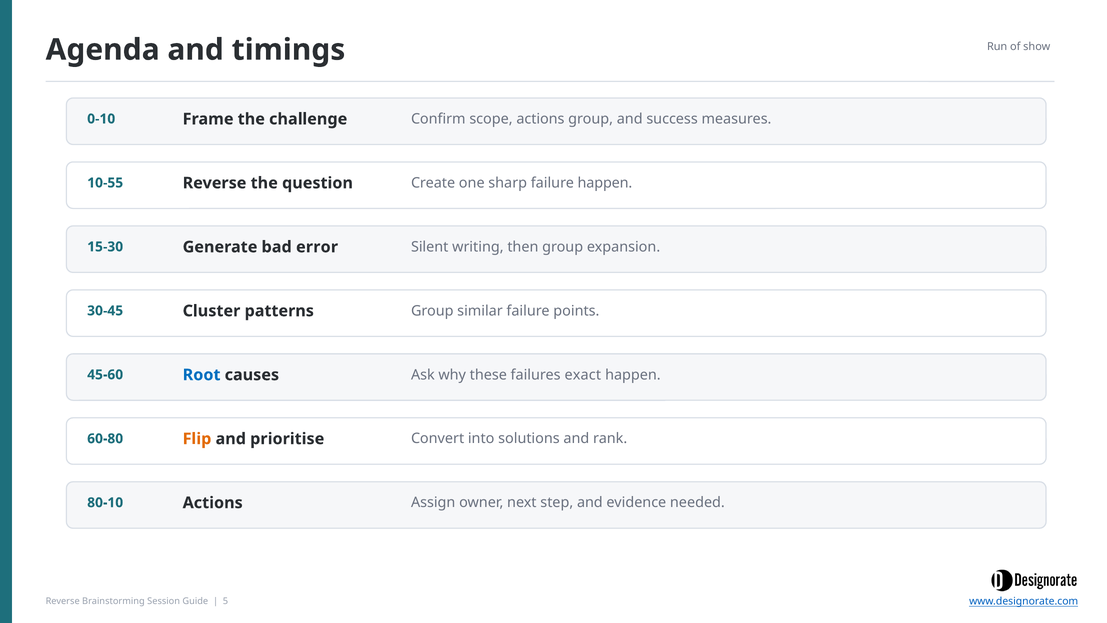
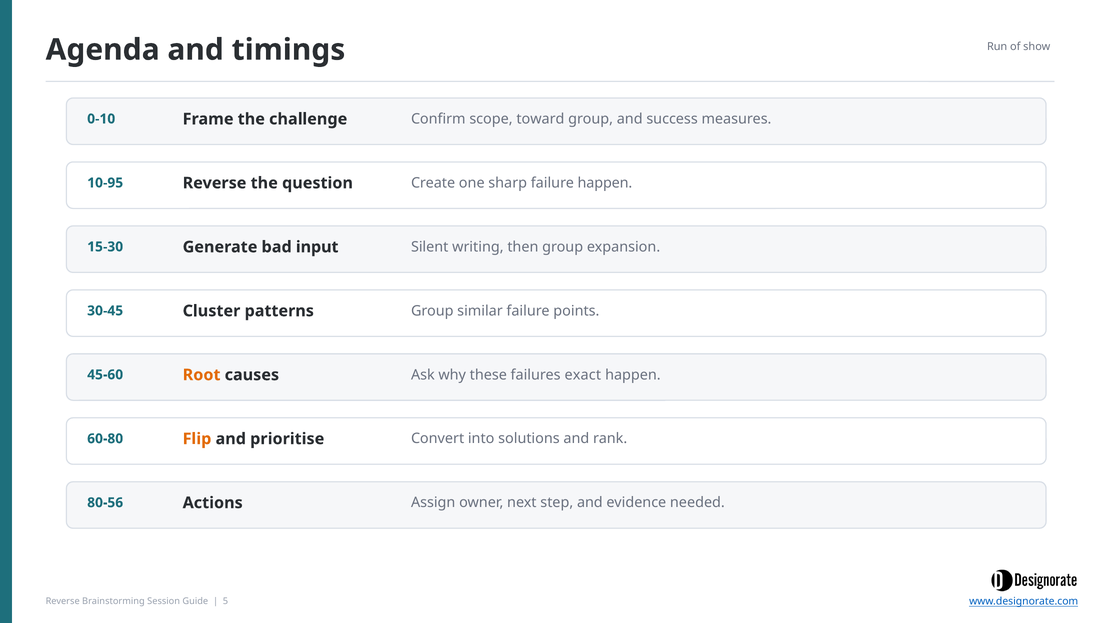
scope actions: actions -> toward (540, 119)
10-55: 10-55 -> 10-95 (105, 183)
error: error -> input (317, 247)
Root colour: blue -> orange (202, 375)
80-10: 80-10 -> 80-56 (105, 502)
